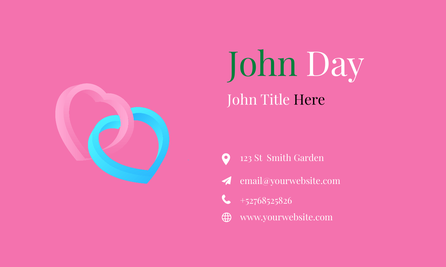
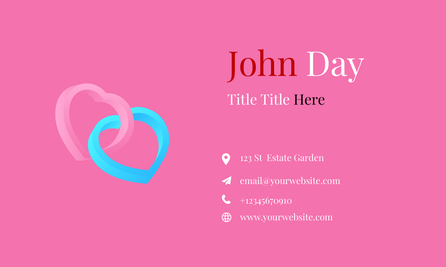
John colour: green -> red (263, 65)
John: John -> Title (242, 100)
Smith: Smith -> Estate (279, 158)
+52768525826: +52768525826 -> +12345670910 (266, 201)
